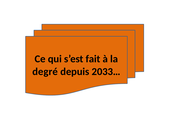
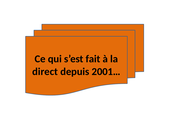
degré: degré -> direct (45, 72)
2033…: 2033… -> 2001… (106, 72)
